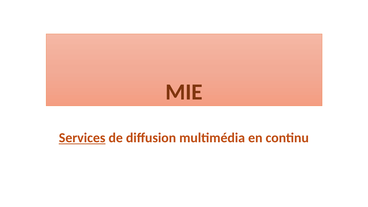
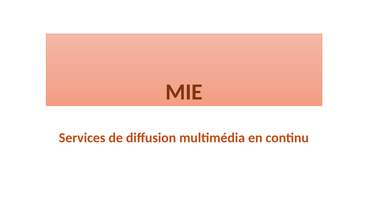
Services underline: present -> none (82, 138)
